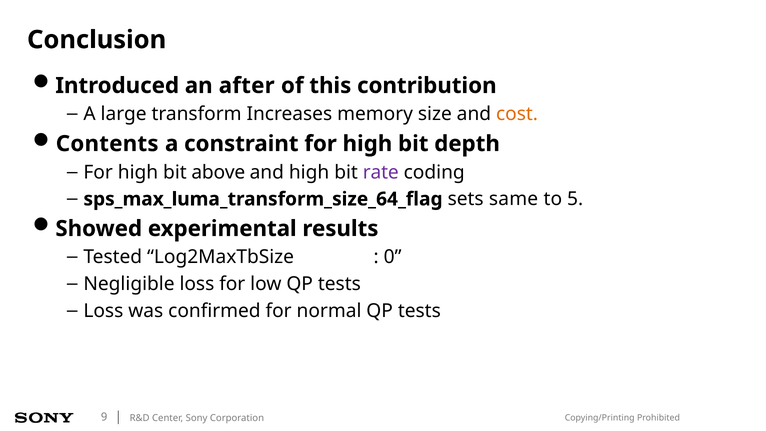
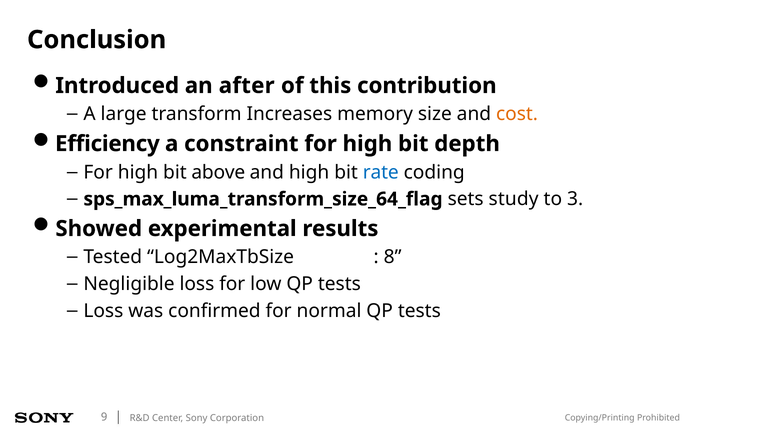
Contents: Contents -> Efficiency (107, 144)
rate colour: purple -> blue (381, 172)
same: same -> study (514, 199)
5: 5 -> 3 (575, 199)
0: 0 -> 8 (393, 257)
